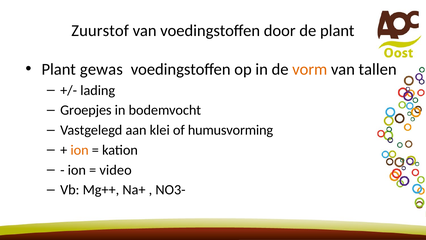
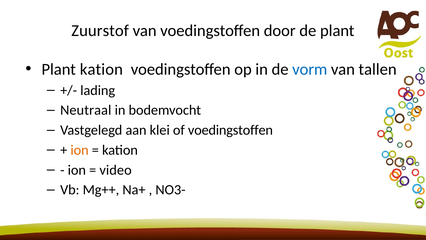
Plant gewas: gewas -> kation (101, 69)
vorm colour: orange -> blue (310, 69)
Groepjes: Groepjes -> Neutraal (86, 110)
of humusvorming: humusvorming -> voedingstoffen (230, 130)
